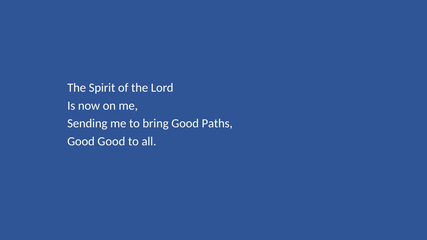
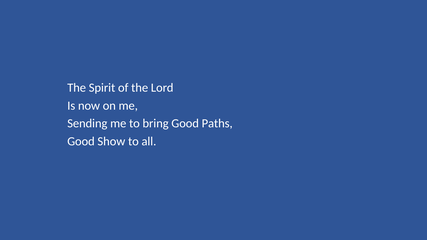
Good Good: Good -> Show (111, 142)
